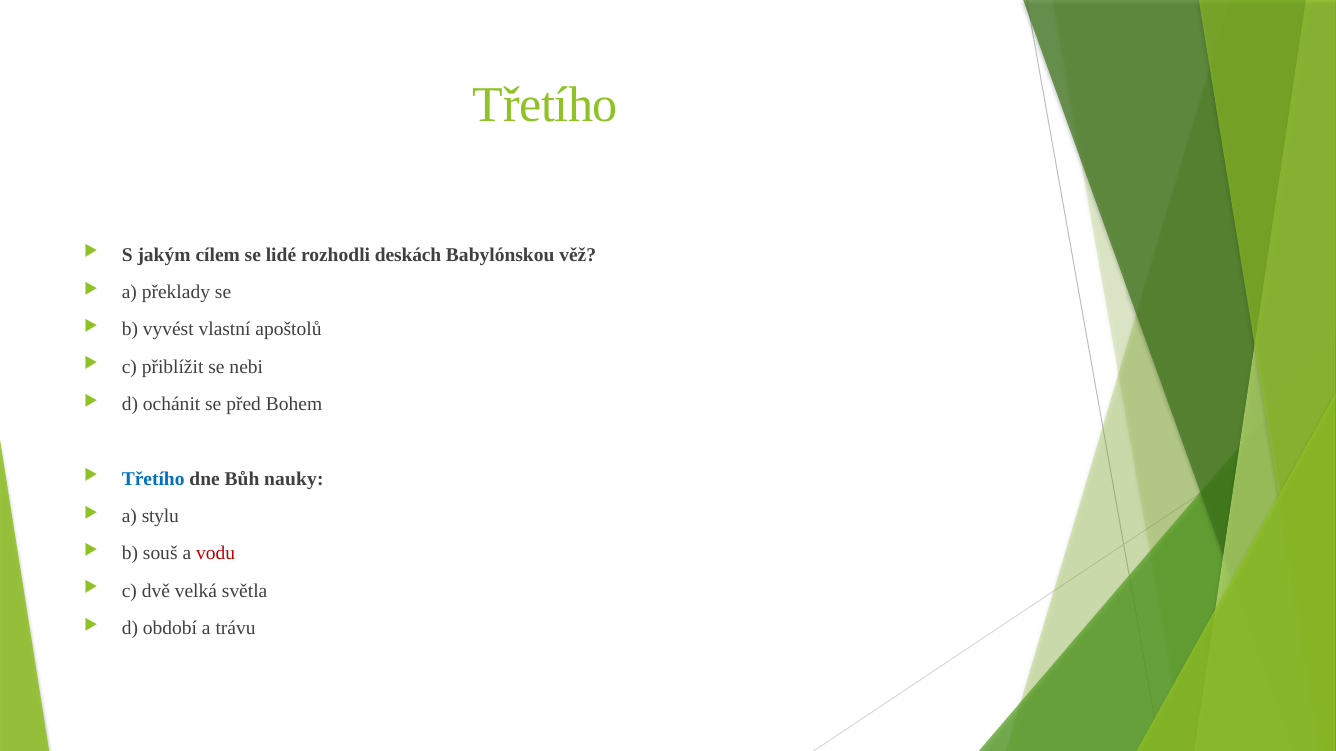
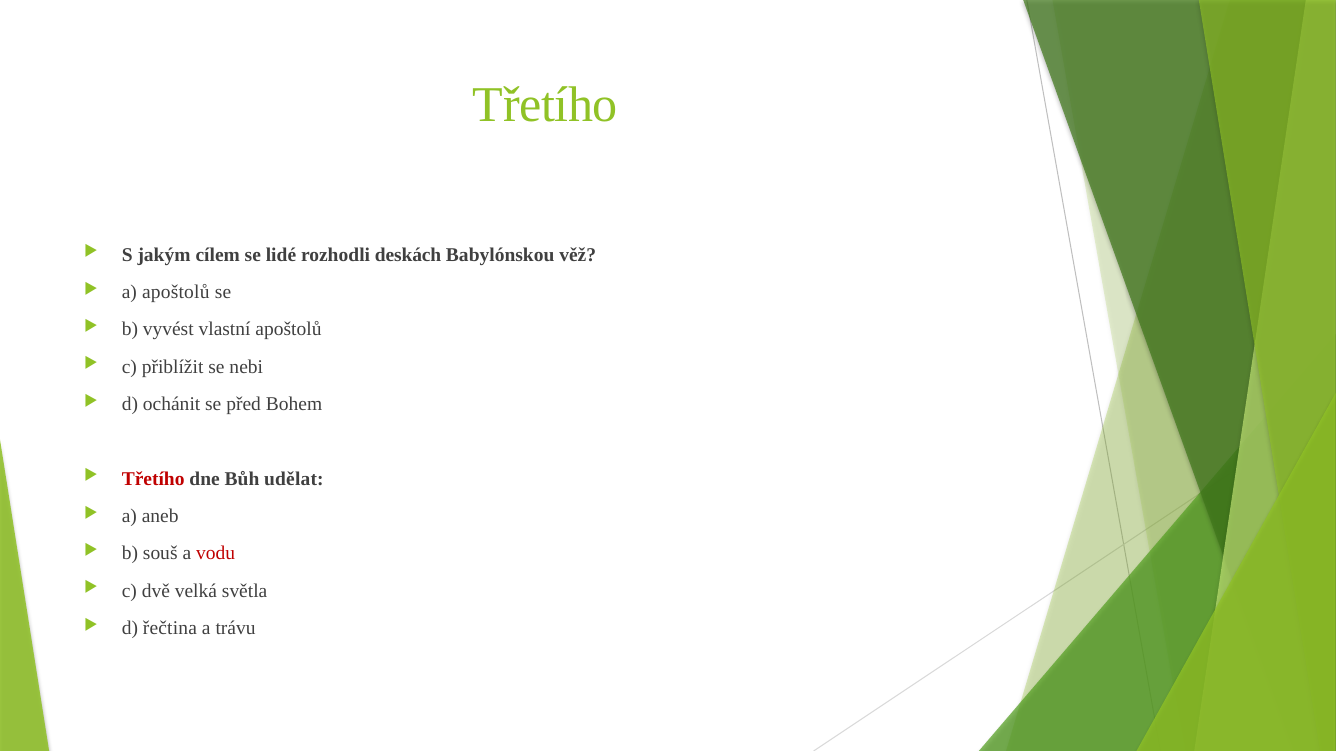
a překlady: překlady -> apoštolů (176, 292)
Třetího colour: blue -> red (153, 479)
nauky: nauky -> udělat (294, 479)
stylu: stylu -> aneb (160, 516)
období: období -> řečtina (170, 628)
